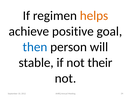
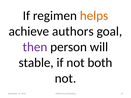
positive: positive -> authors (73, 31)
then colour: blue -> purple (35, 47)
their: their -> both (100, 63)
